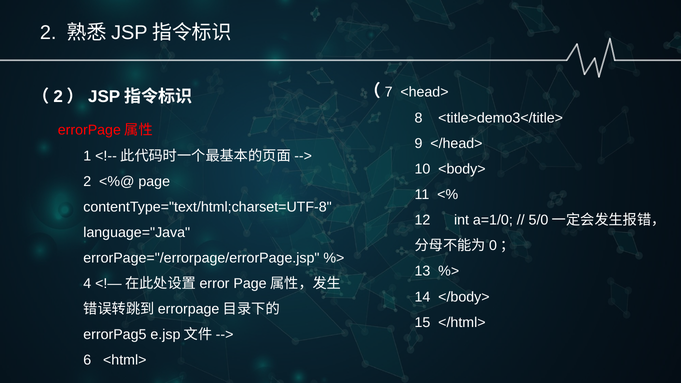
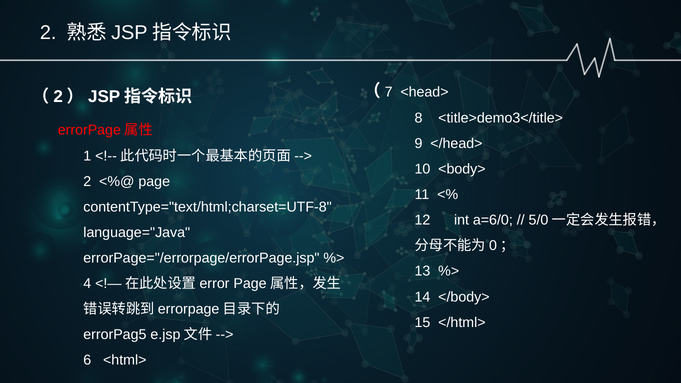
a=1/0: a=1/0 -> a=6/0 (493, 220)
